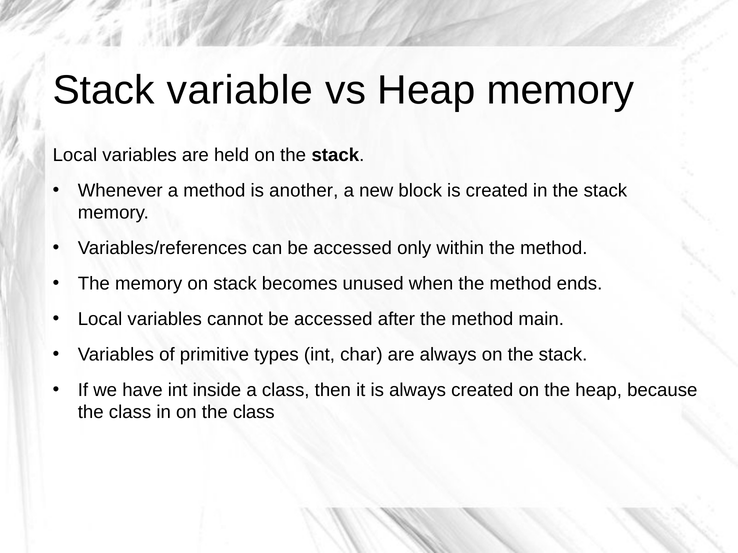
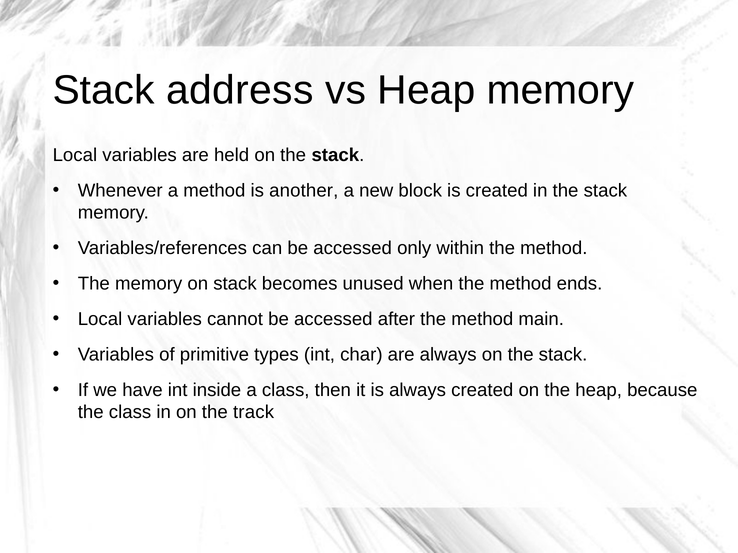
variable: variable -> address (240, 90)
on the class: class -> track (254, 413)
